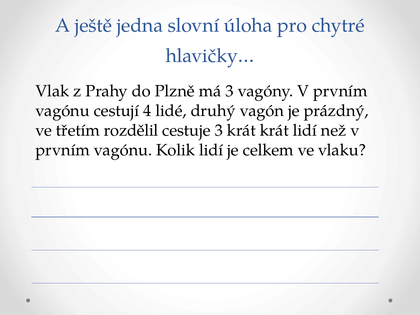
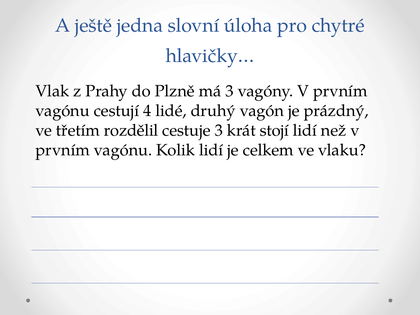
krát krát: krát -> stojí (274, 130)
